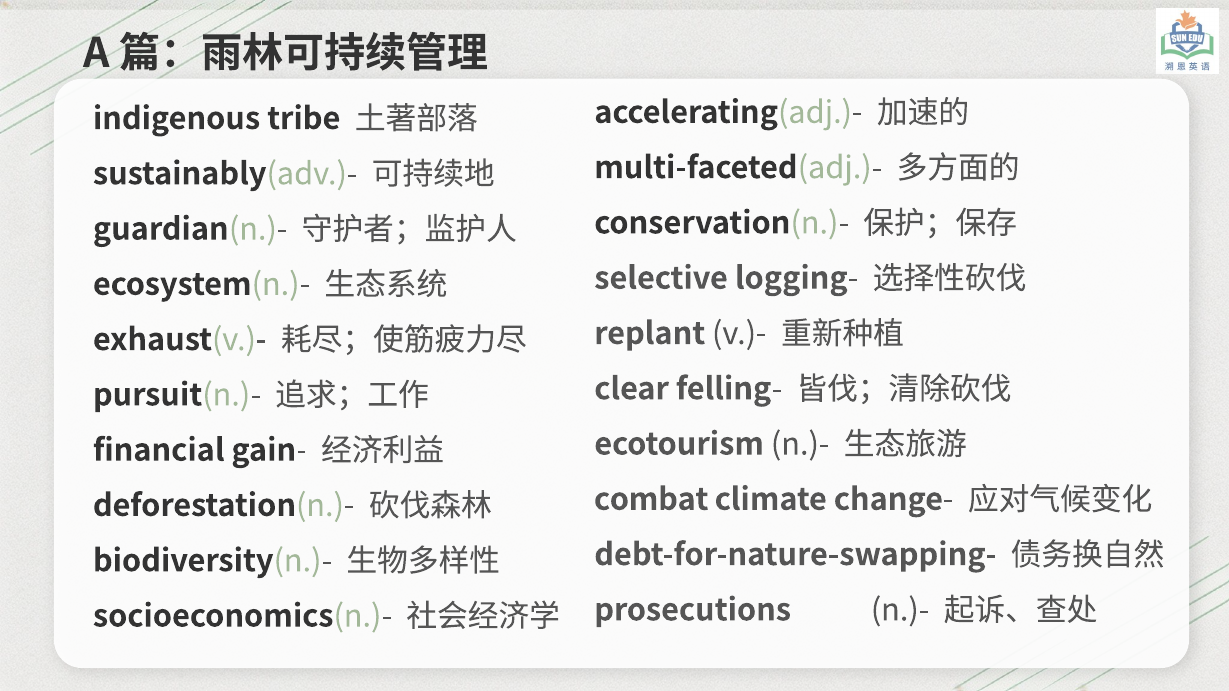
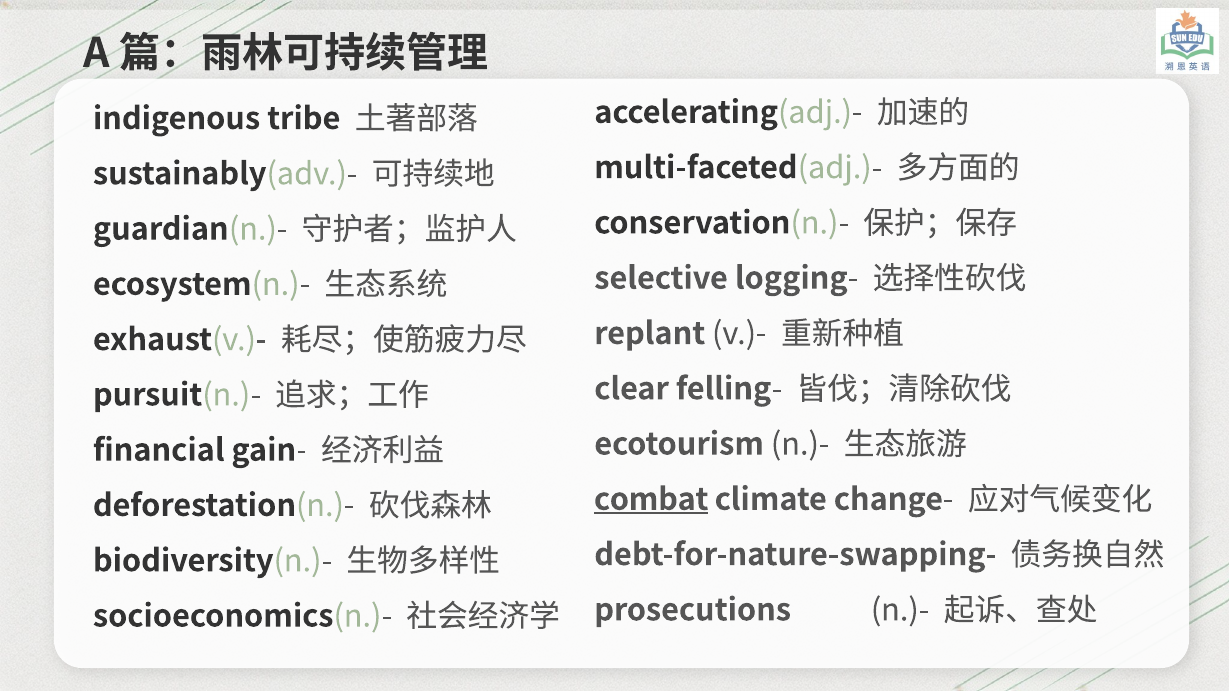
combat underline: none -> present (651, 500)
